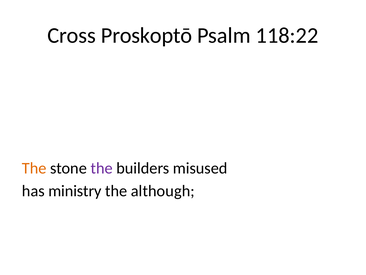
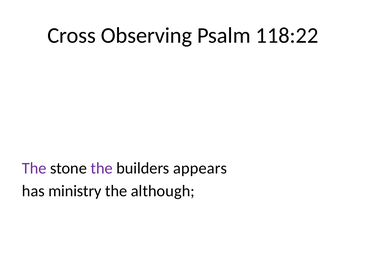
Proskoptō: Proskoptō -> Observing (146, 35)
The colour: orange -> purple (34, 168)
misused: misused -> appears (200, 168)
